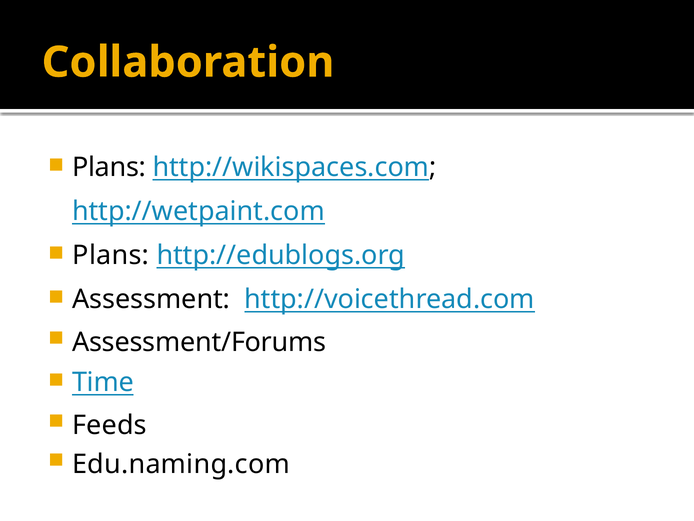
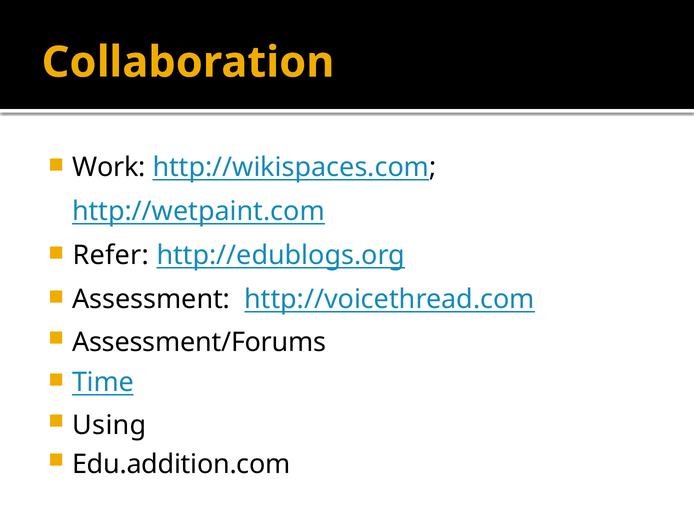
Plans: Plans -> Work (109, 167)
Plans: Plans -> Refer (111, 255)
Feeds: Feeds -> Using (109, 425)
Edu.naming.com: Edu.naming.com -> Edu.addition.com (181, 464)
